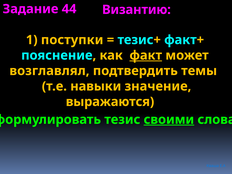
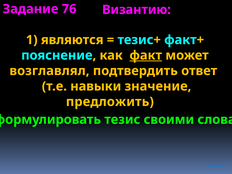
44: 44 -> 76 (69, 9)
поступки: поступки -> являются (72, 40)
темы: темы -> ответ (199, 71)
выражаются: выражаются -> предложить (110, 102)
своими underline: present -> none (169, 120)
